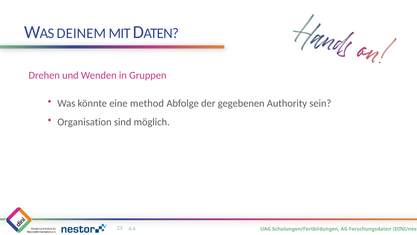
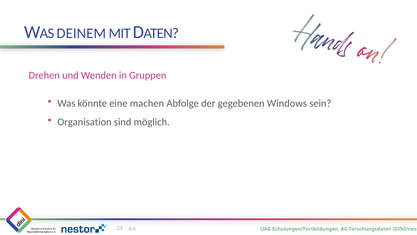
method: method -> machen (147, 103)
Authority: Authority -> Windows (287, 103)
